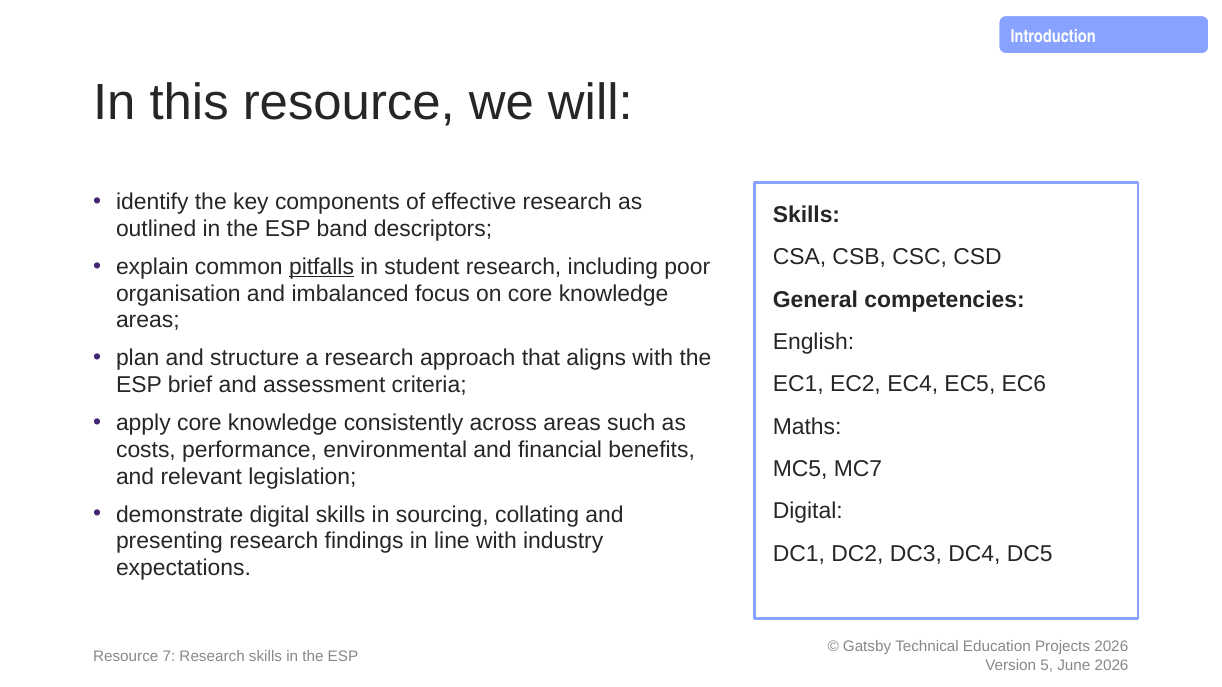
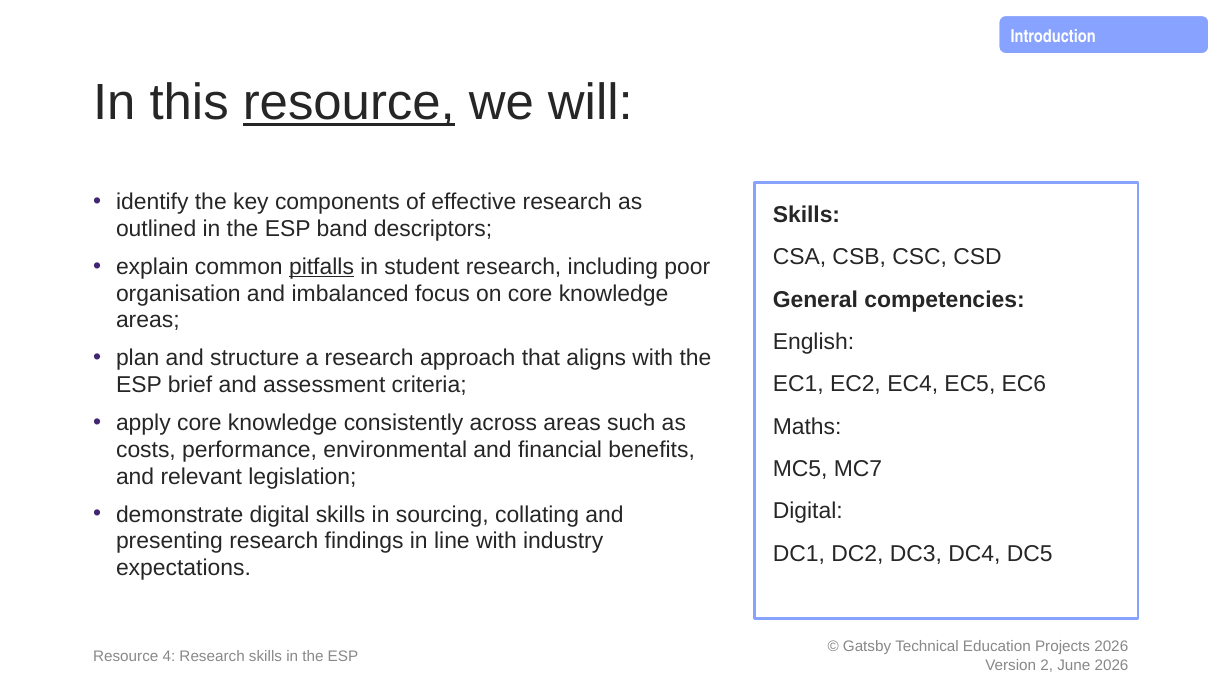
resource underline: none -> present (349, 103)
7: 7 -> 4 (169, 657)
5: 5 -> 2 (1047, 666)
